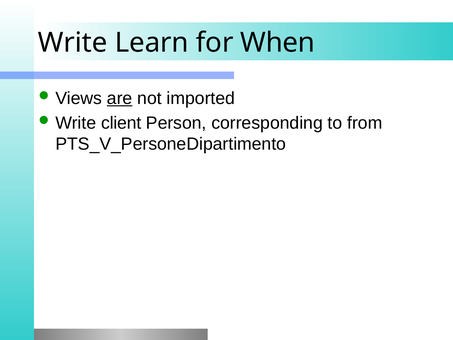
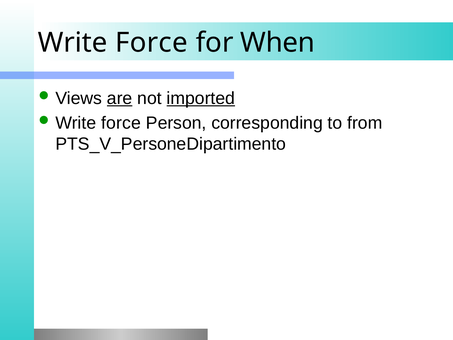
Write Learn: Learn -> Force (152, 43)
imported underline: none -> present (201, 98)
client: client -> force (121, 123)
